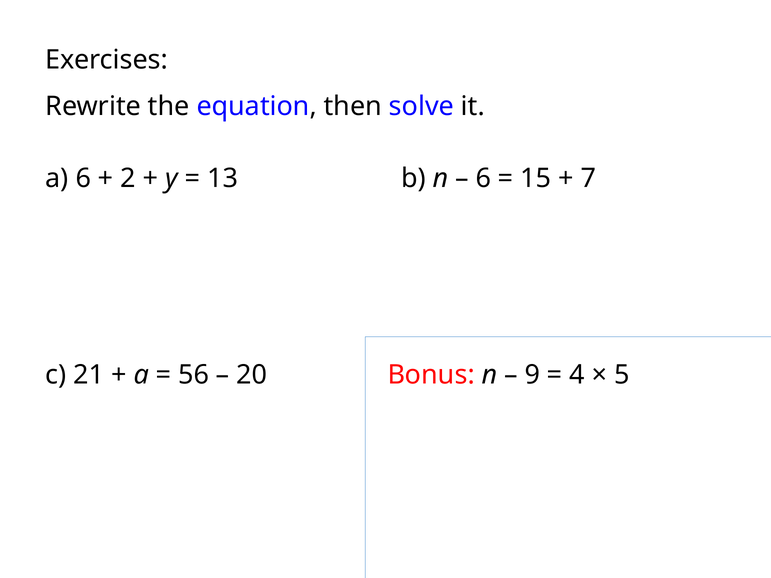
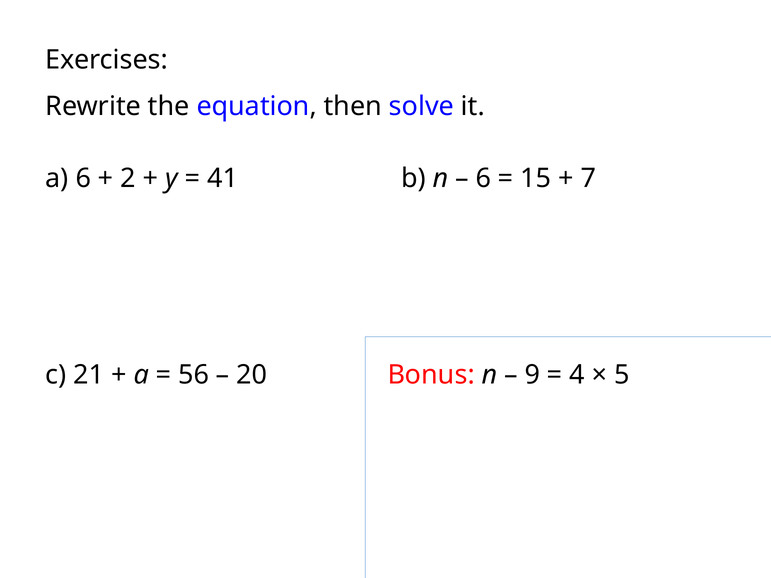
13: 13 -> 41 (222, 178)
